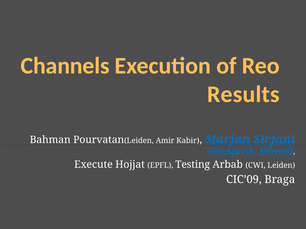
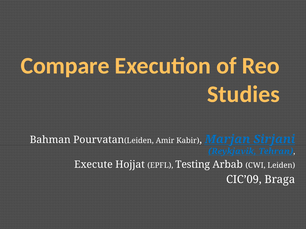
Channels: Channels -> Compare (65, 66)
Results: Results -> Studies (243, 94)
